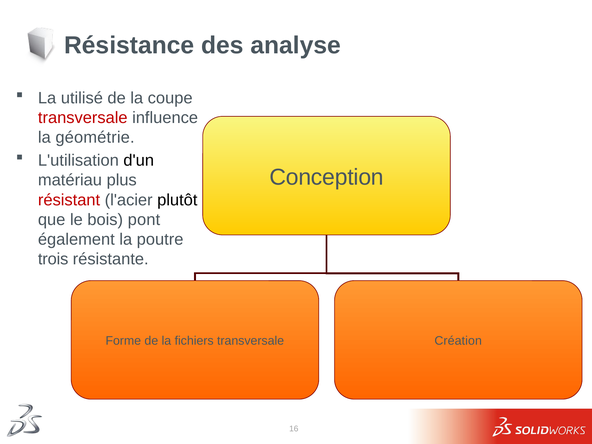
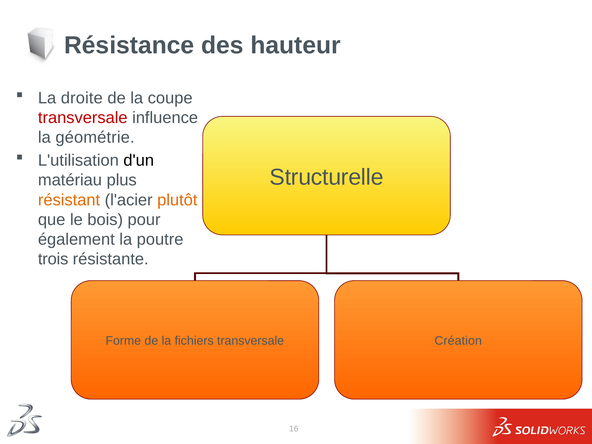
analyse: analyse -> hauteur (296, 45)
utilisé: utilisé -> droite (82, 98)
Conception: Conception -> Structurelle (327, 177)
résistant colour: red -> orange (69, 200)
plutôt colour: black -> orange (177, 200)
pont: pont -> pour (144, 220)
